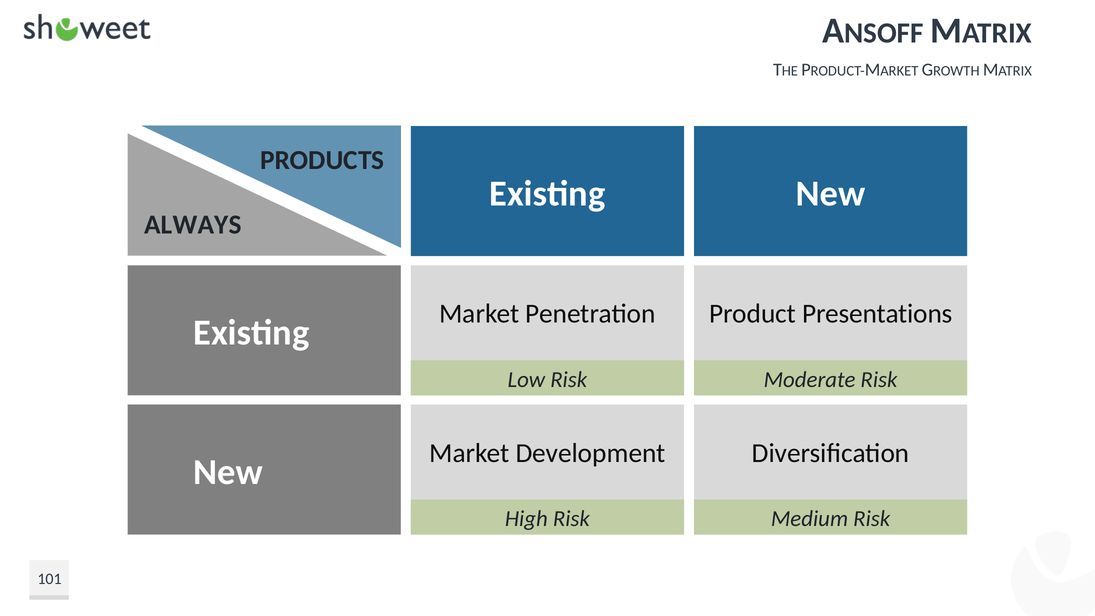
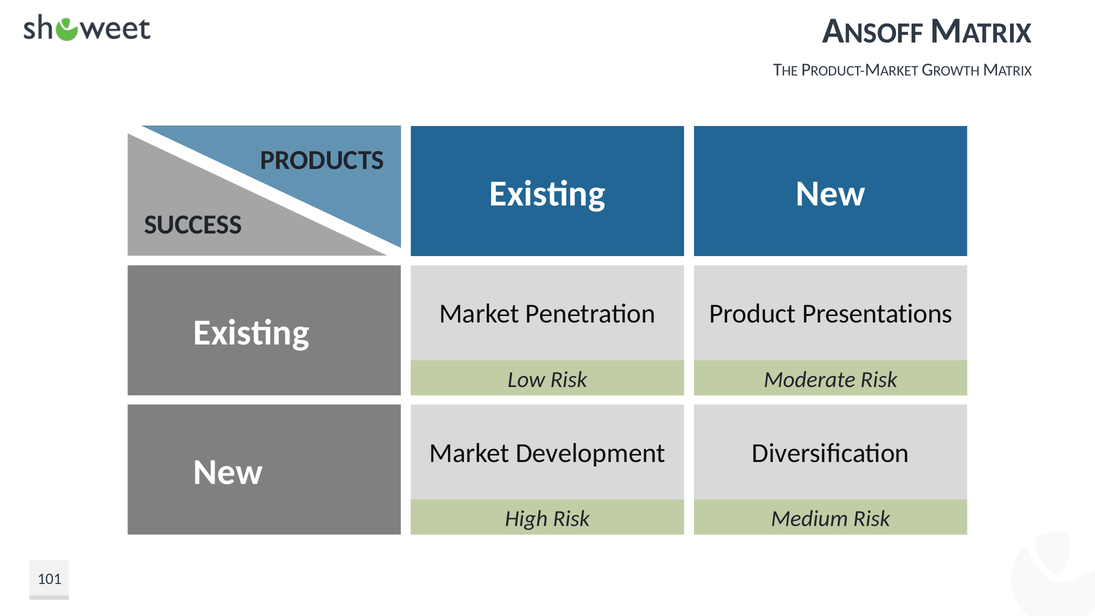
ALWAYS: ALWAYS -> SUCCESS (193, 225)
